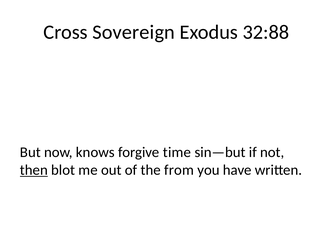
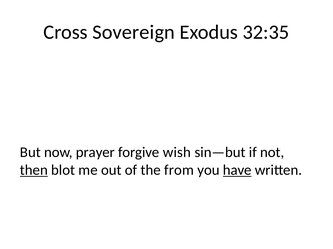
32:88: 32:88 -> 32:35 (266, 32)
knows: knows -> prayer (95, 153)
time: time -> wish (177, 153)
have underline: none -> present (237, 171)
